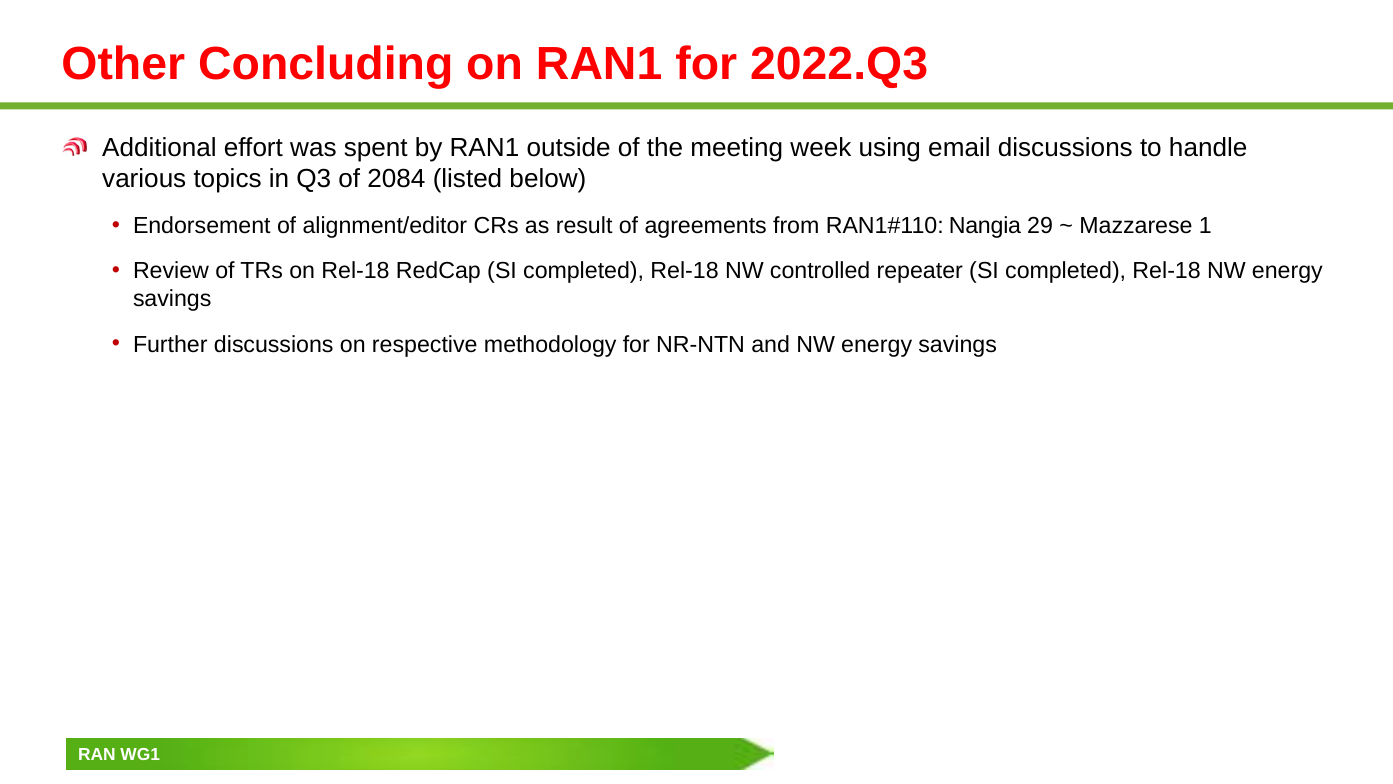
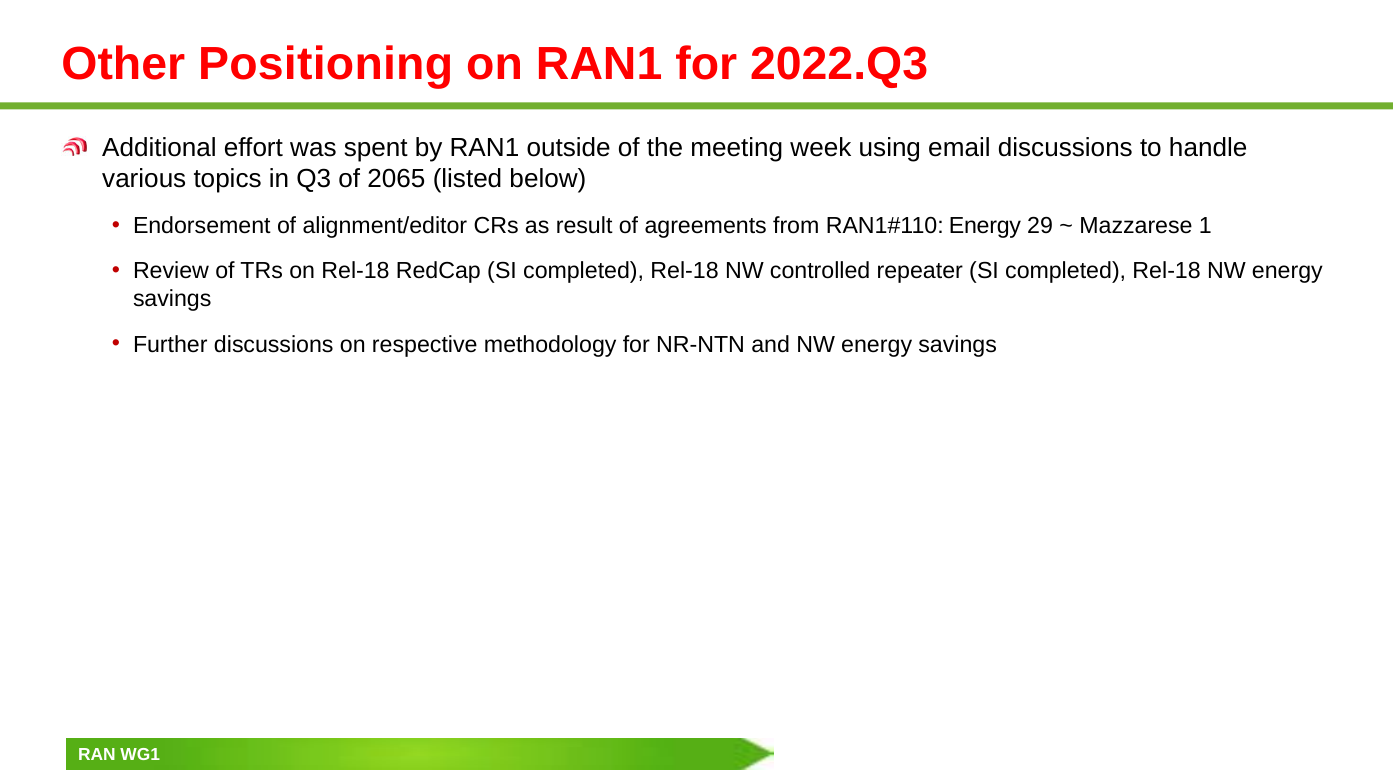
Concluding: Concluding -> Positioning (326, 64)
2084: 2084 -> 2065 (396, 179)
Nangia: Nangia -> Energy (985, 226)
